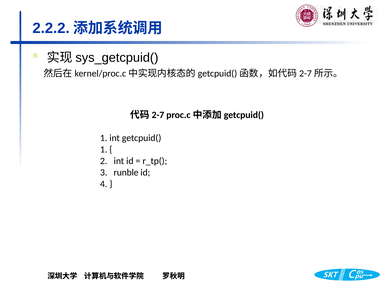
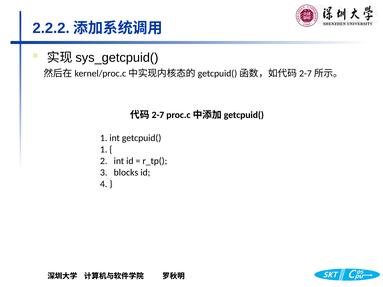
runble: runble -> blocks (126, 173)
